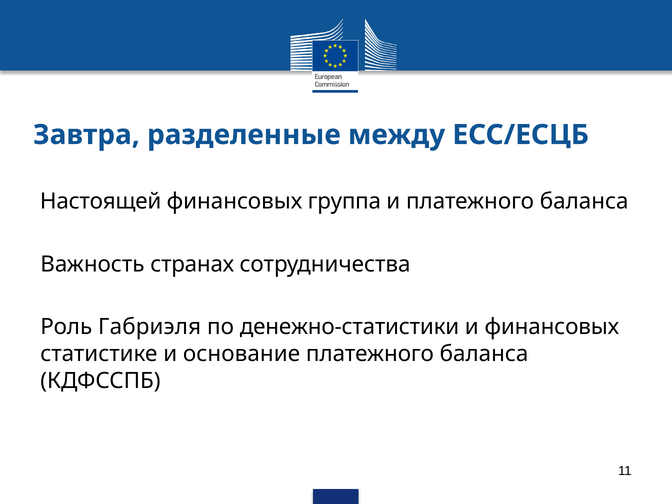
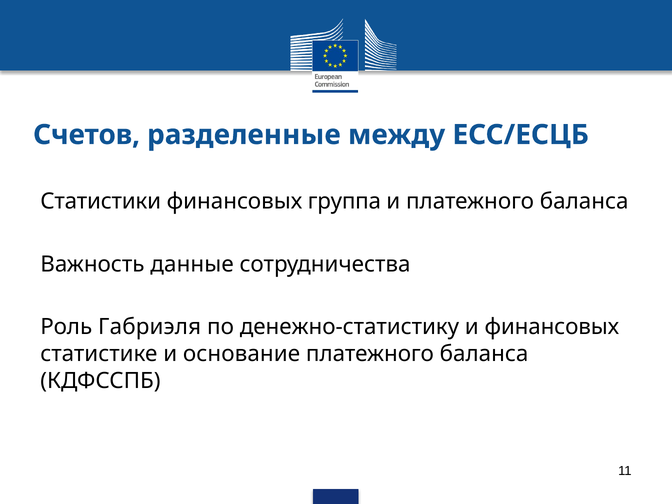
Завтра: Завтра -> Счетов (87, 135)
Настоящей: Настоящей -> Статистики (101, 202)
странах: странах -> данные (192, 264)
денежно-статистики: денежно-статистики -> денежно-статистику (349, 327)
